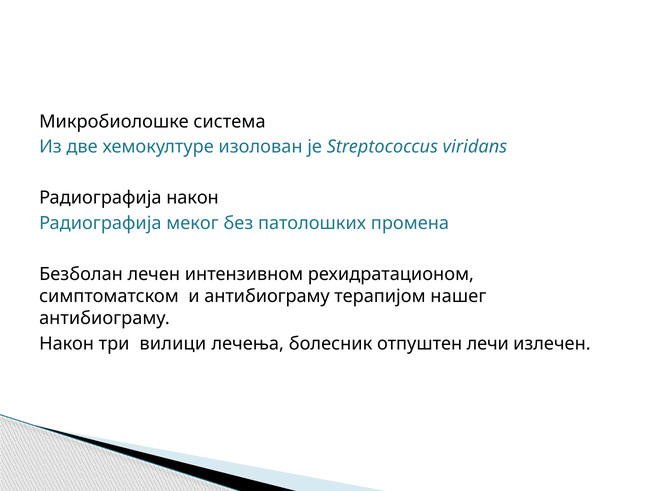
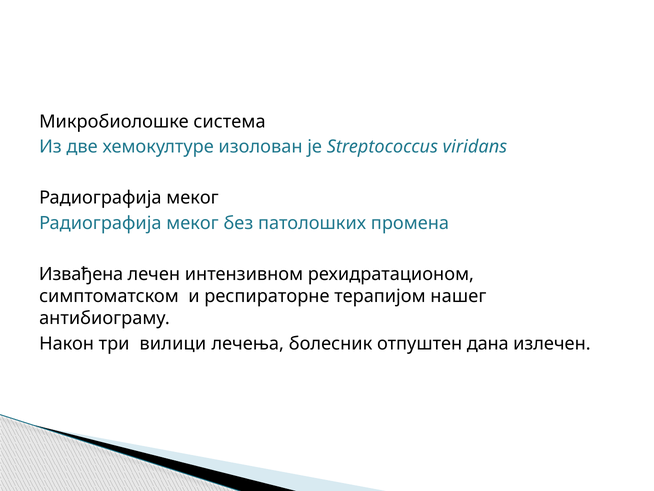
након: након -> меког (192, 198)
Безболан: Безболан -> Извађена (81, 274)
и антибиограму: антибиограму -> респираторне (267, 296)
лечи: лечи -> дана (488, 343)
